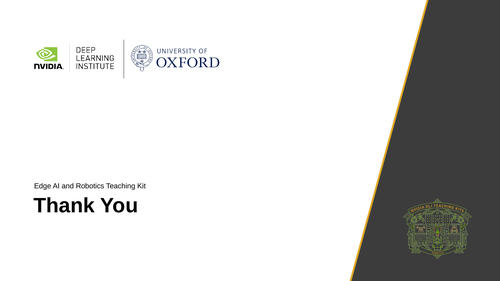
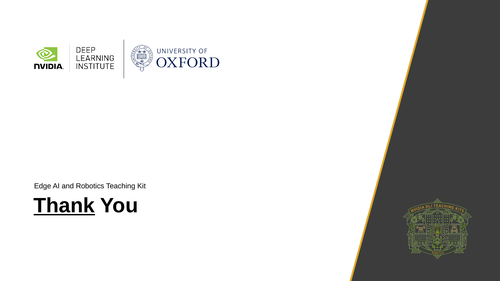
Thank underline: none -> present (64, 206)
